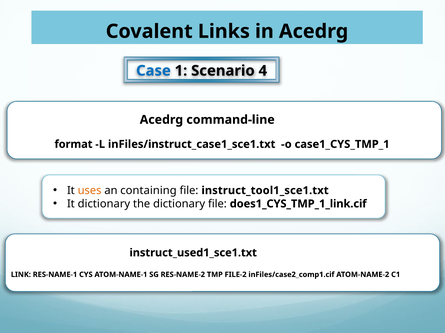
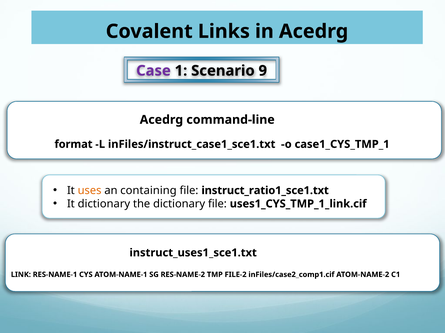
Case colour: blue -> purple (153, 71)
4: 4 -> 9 (263, 71)
instruct_tool1_sce1.txt: instruct_tool1_sce1.txt -> instruct_ratio1_sce1.txt (265, 191)
does1_CYS_TMP_1_link.cif: does1_CYS_TMP_1_link.cif -> uses1_CYS_TMP_1_link.cif (298, 204)
instruct_used1_sce1.txt: instruct_used1_sce1.txt -> instruct_uses1_sce1.txt (193, 253)
